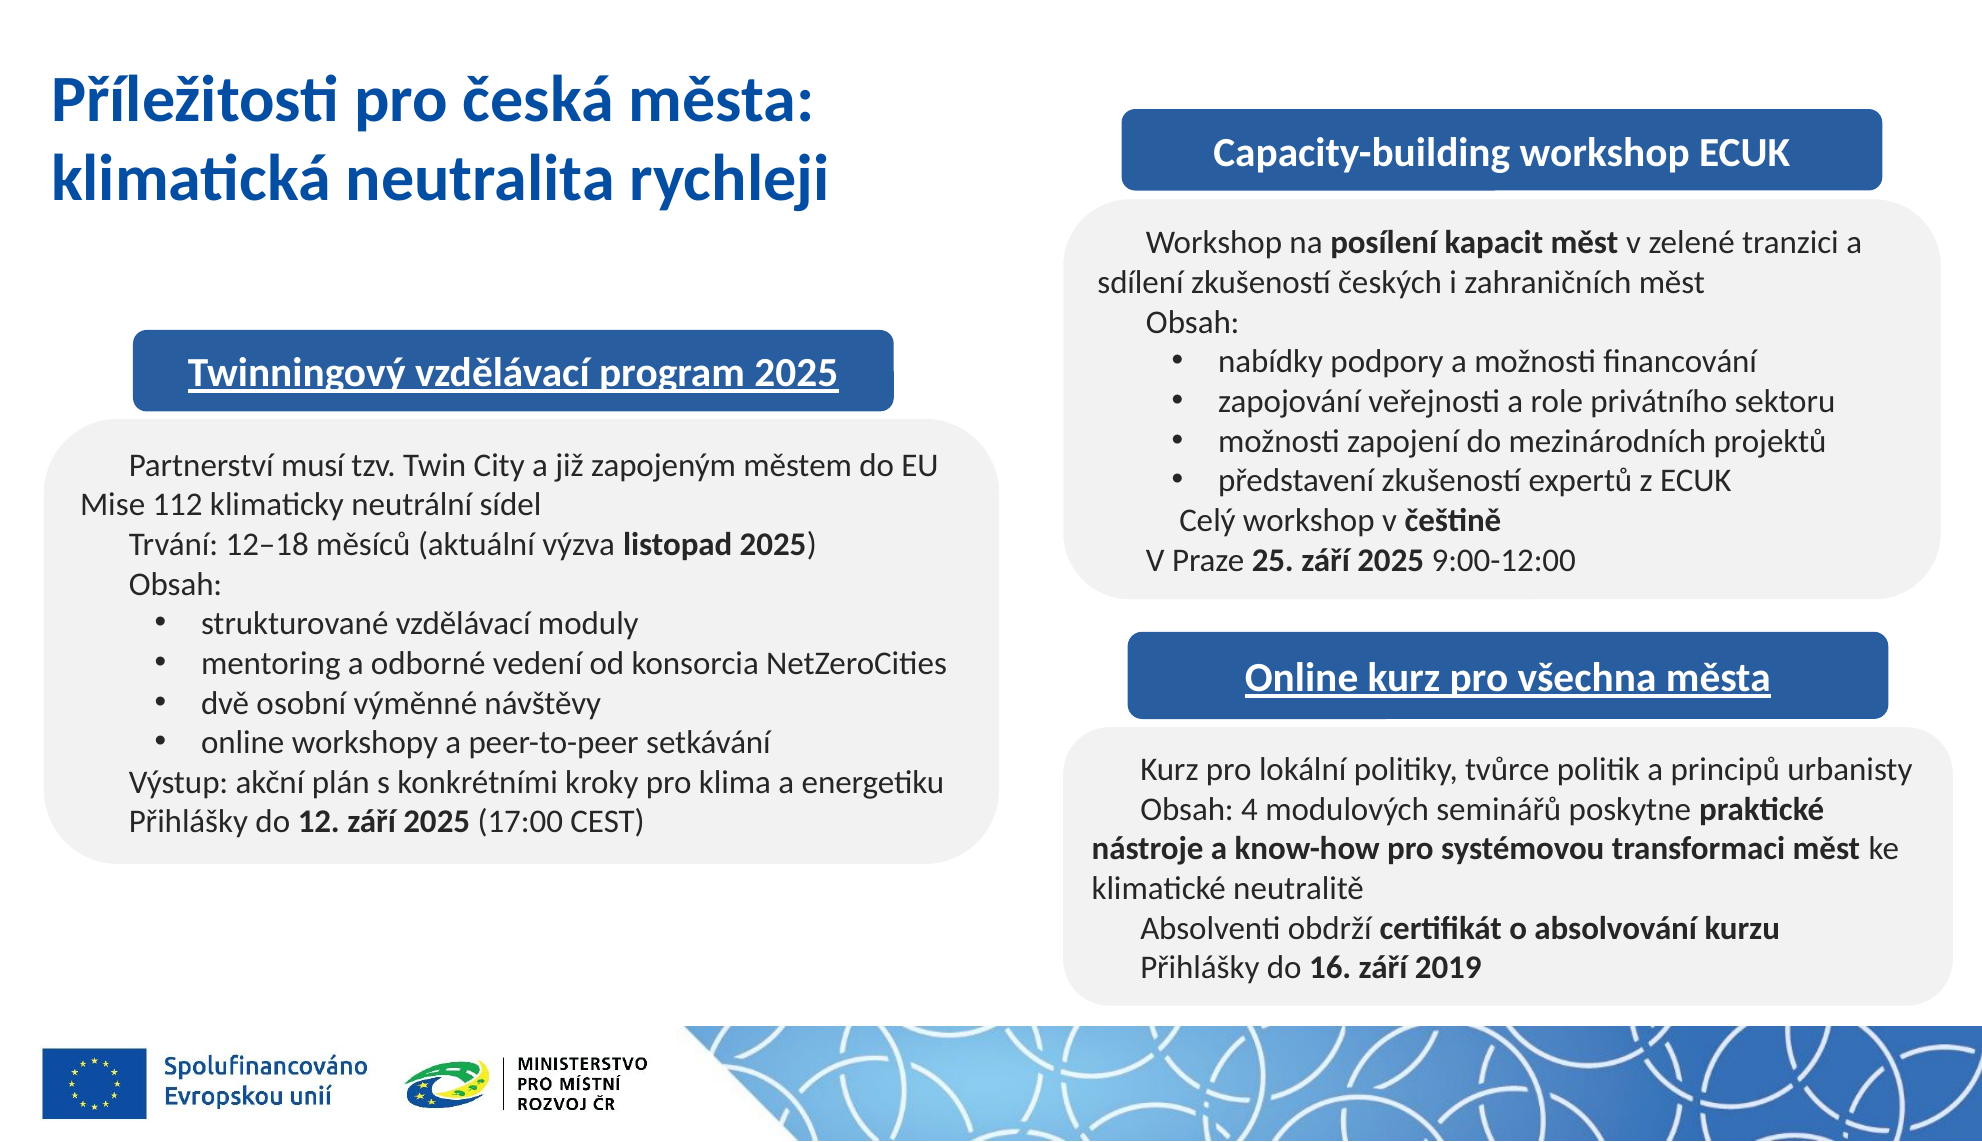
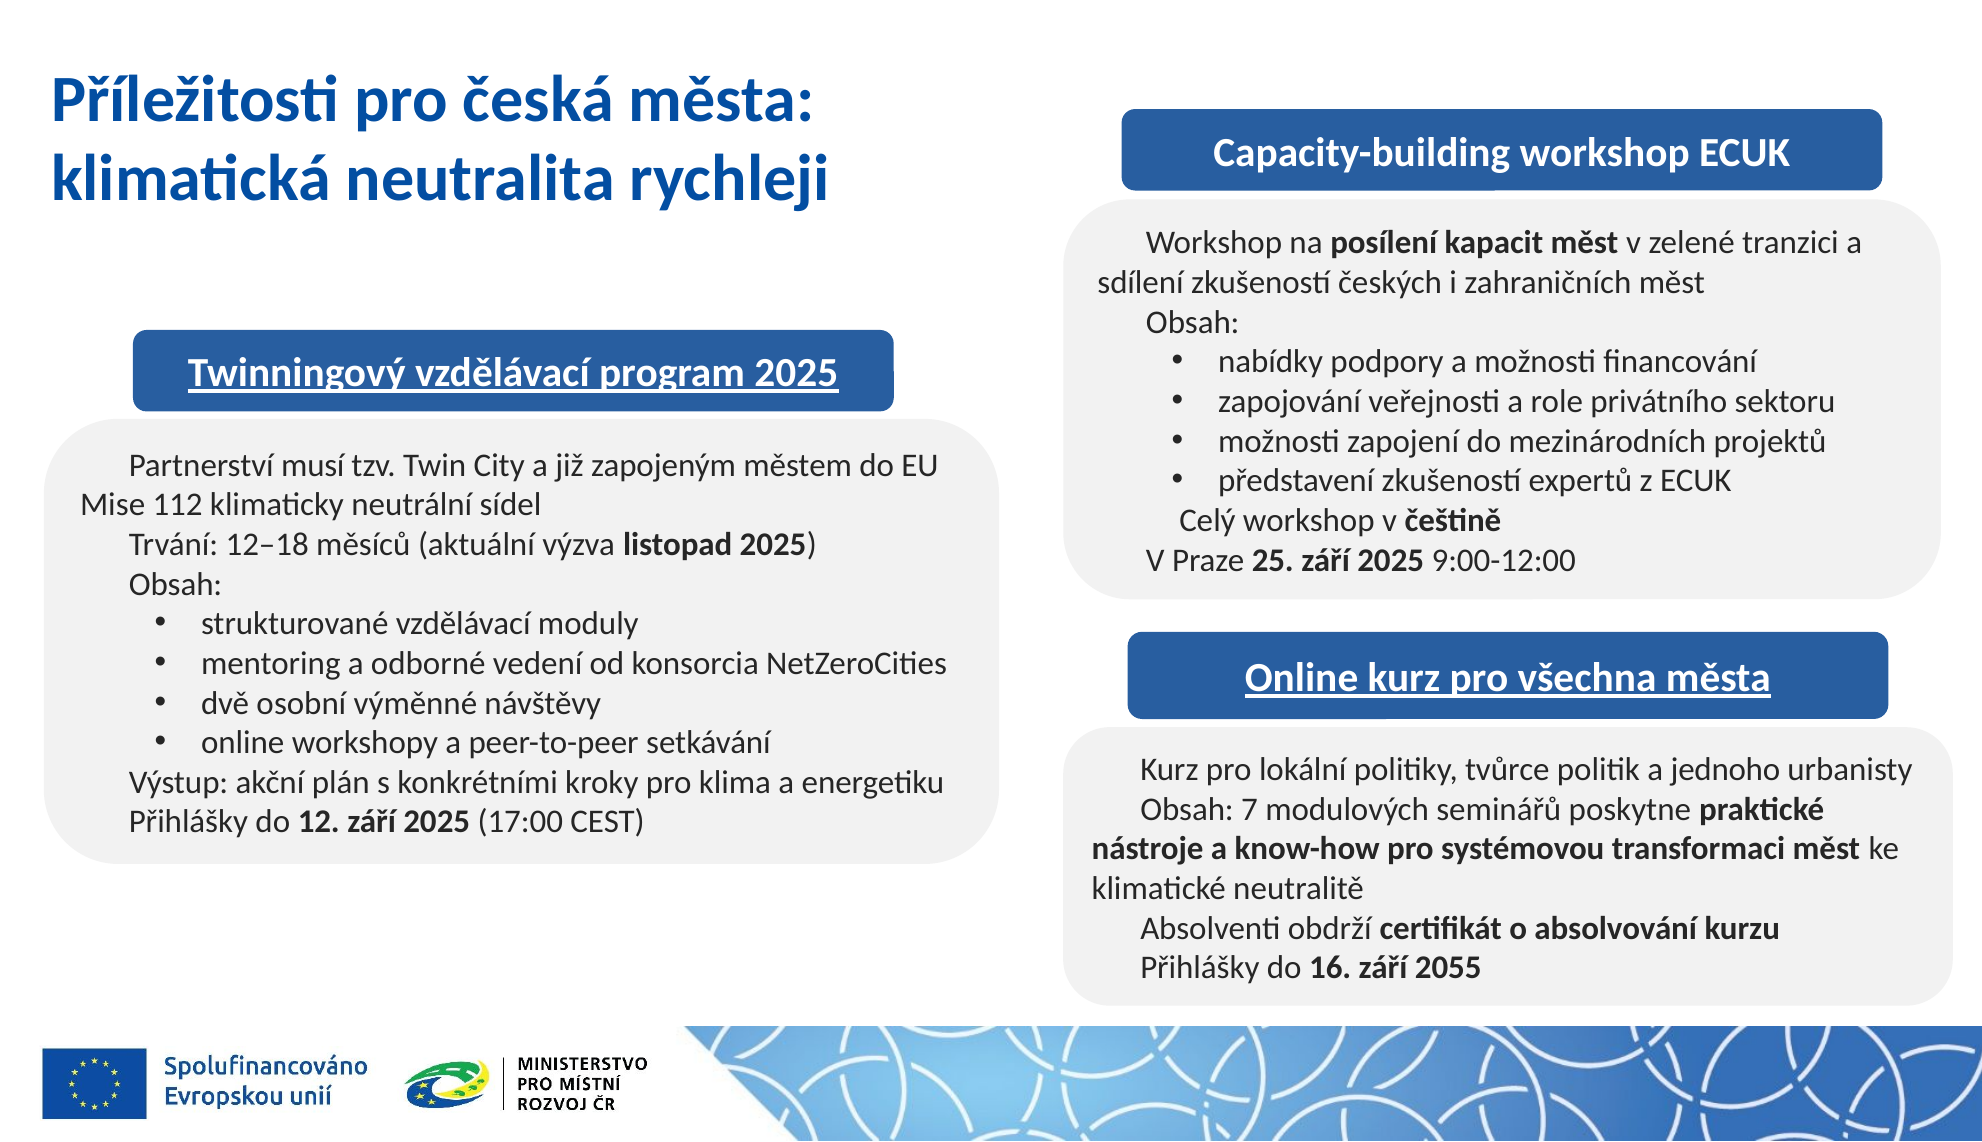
principů: principů -> jednoho (1725, 769)
4: 4 -> 7 (1250, 809)
2019: 2019 -> 2055 (1448, 967)
